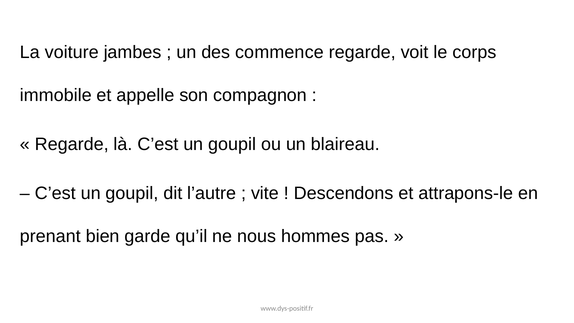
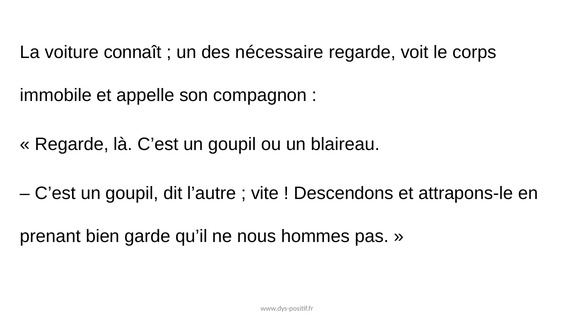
jambes: jambes -> connaît (133, 52)
commence: commence -> nécessaire (279, 52)
